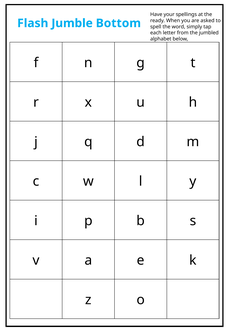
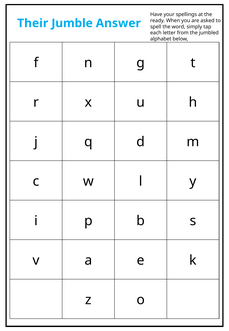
Flash: Flash -> Their (33, 23)
Bottom: Bottom -> Answer (118, 23)
